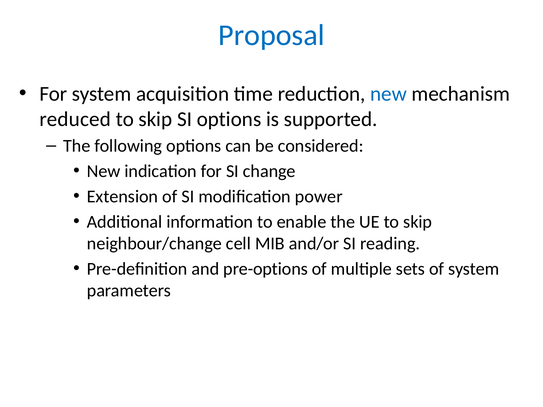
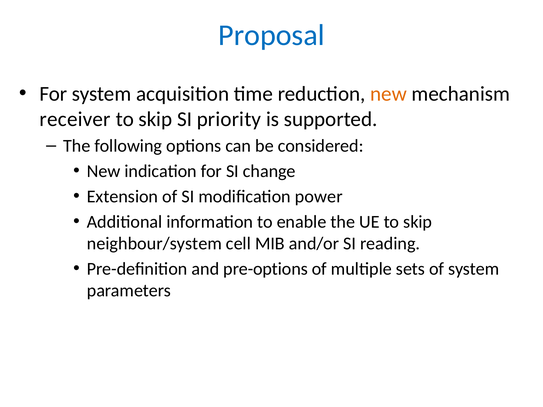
new colour: blue -> orange (389, 94)
reduced: reduced -> receiver (75, 119)
SI options: options -> priority (229, 119)
neighbour/change: neighbour/change -> neighbour/system (154, 244)
